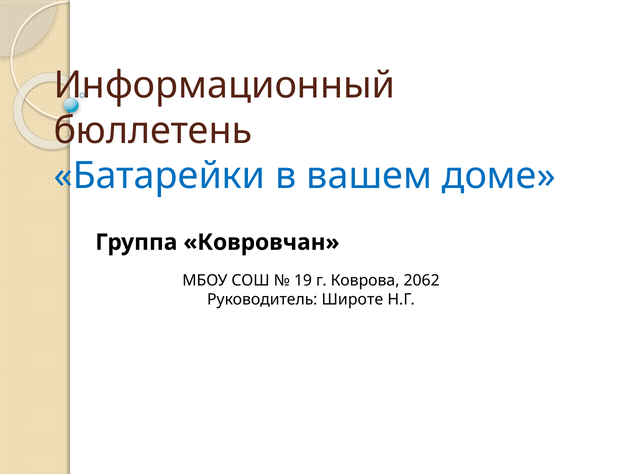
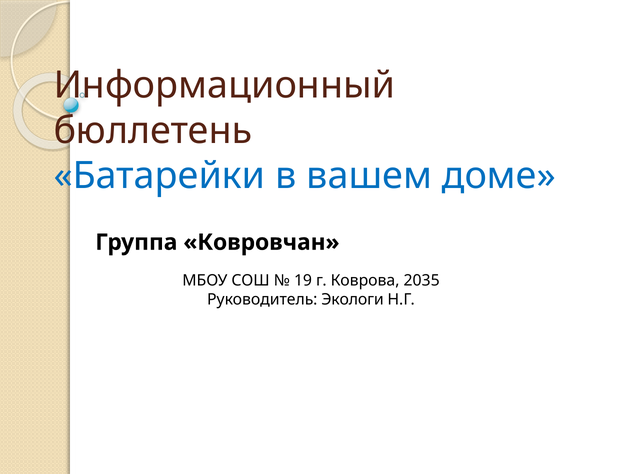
2062: 2062 -> 2035 (422, 281)
Широте: Широте -> Экологи (353, 299)
